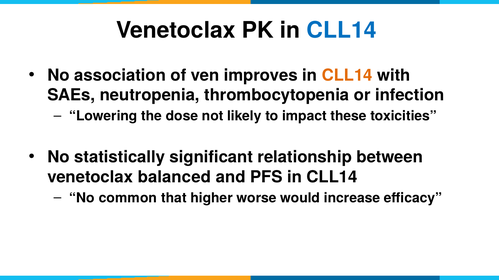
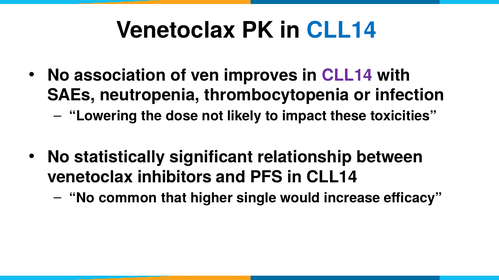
CLL14 colour: orange -> purple (347, 75)
balanced: balanced -> inhibitors (175, 177)
worse: worse -> single (257, 198)
